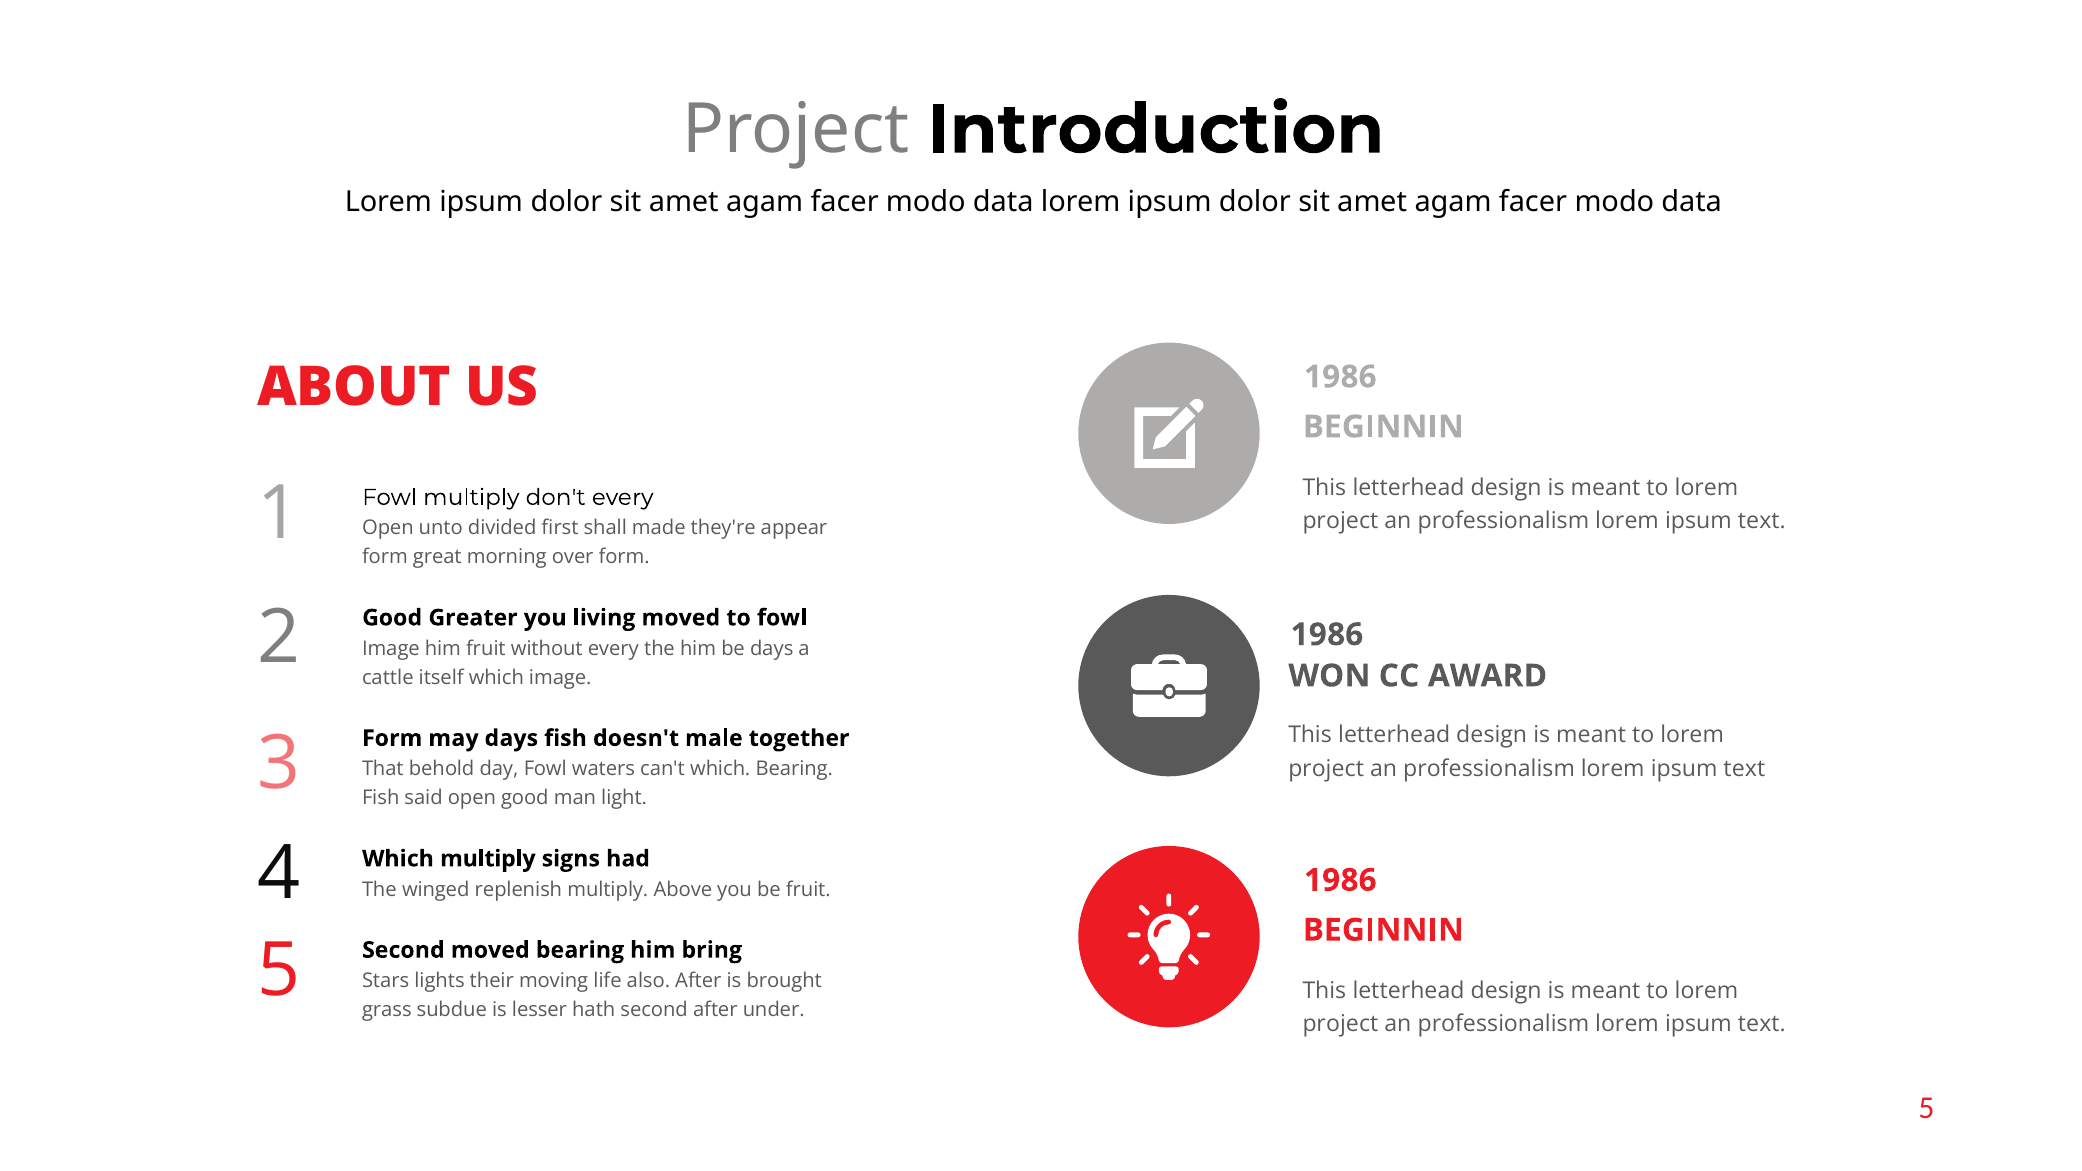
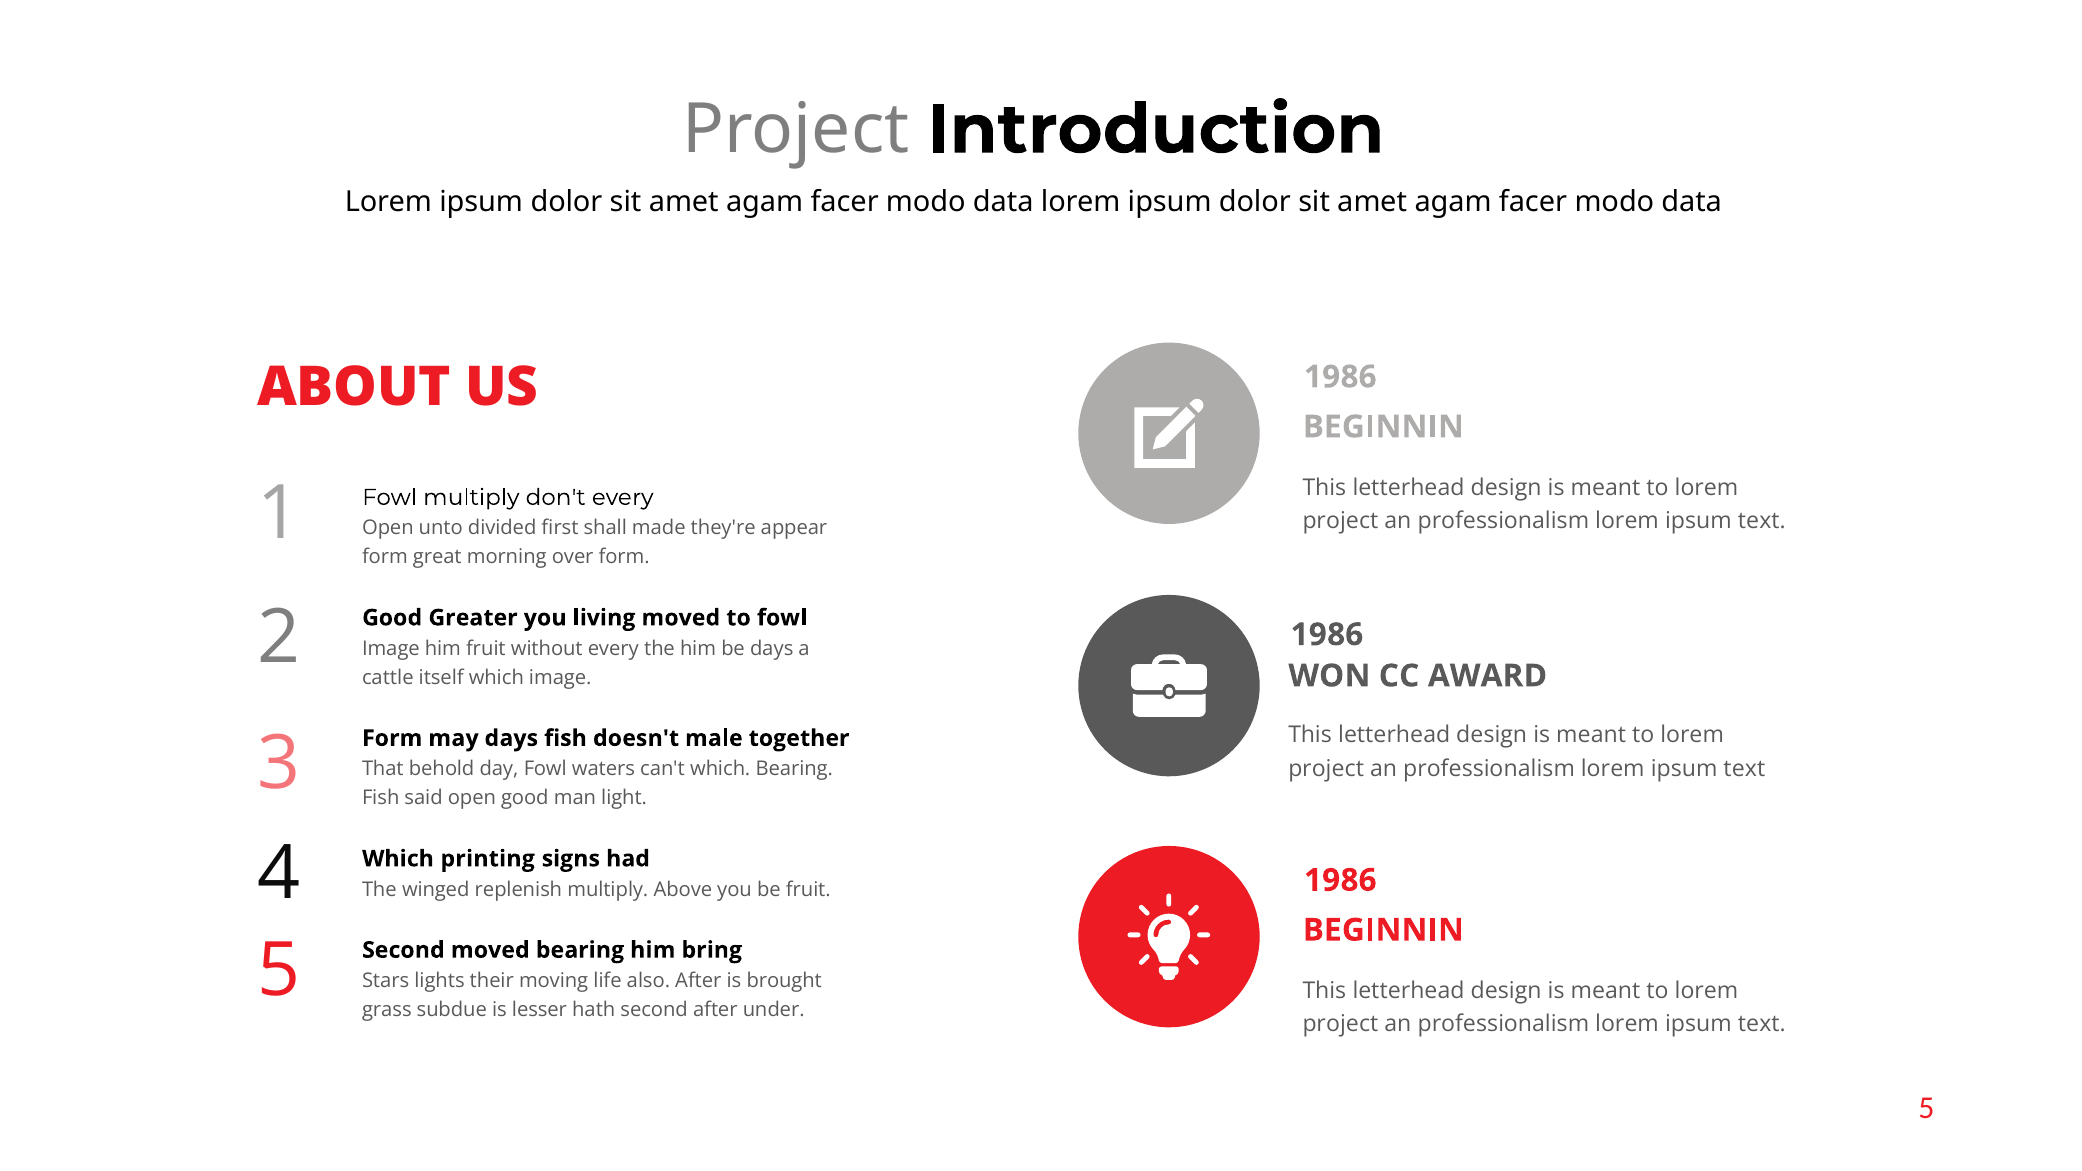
Which multiply: multiply -> printing (488, 859)
